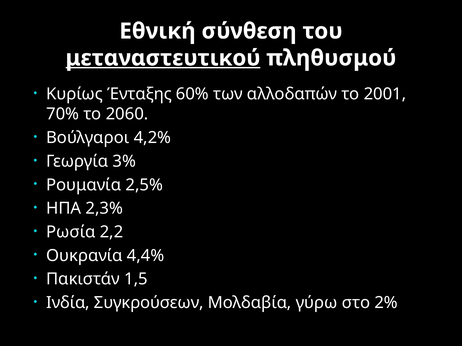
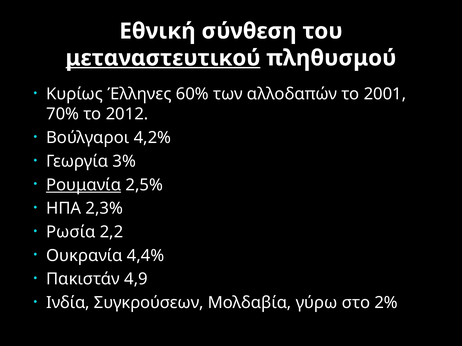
Ένταξης: Ένταξης -> Έλληνες (139, 94)
2060: 2060 -> 2012 (127, 114)
Ρουμανία underline: none -> present (84, 185)
1,5: 1,5 -> 4,9 (136, 280)
